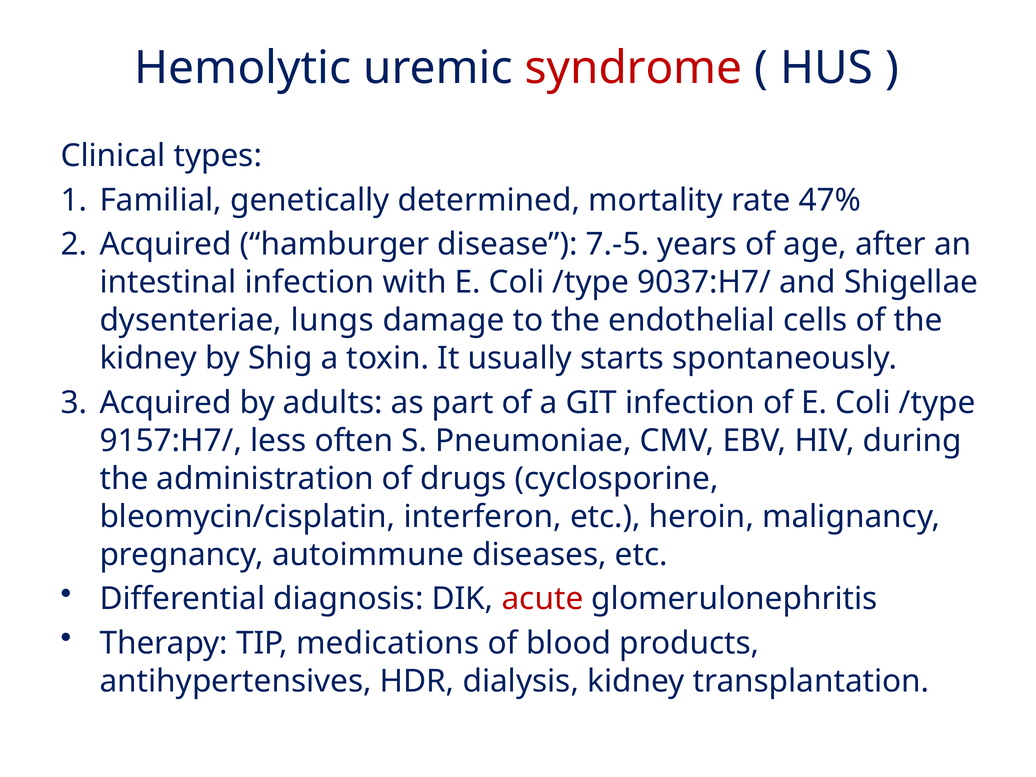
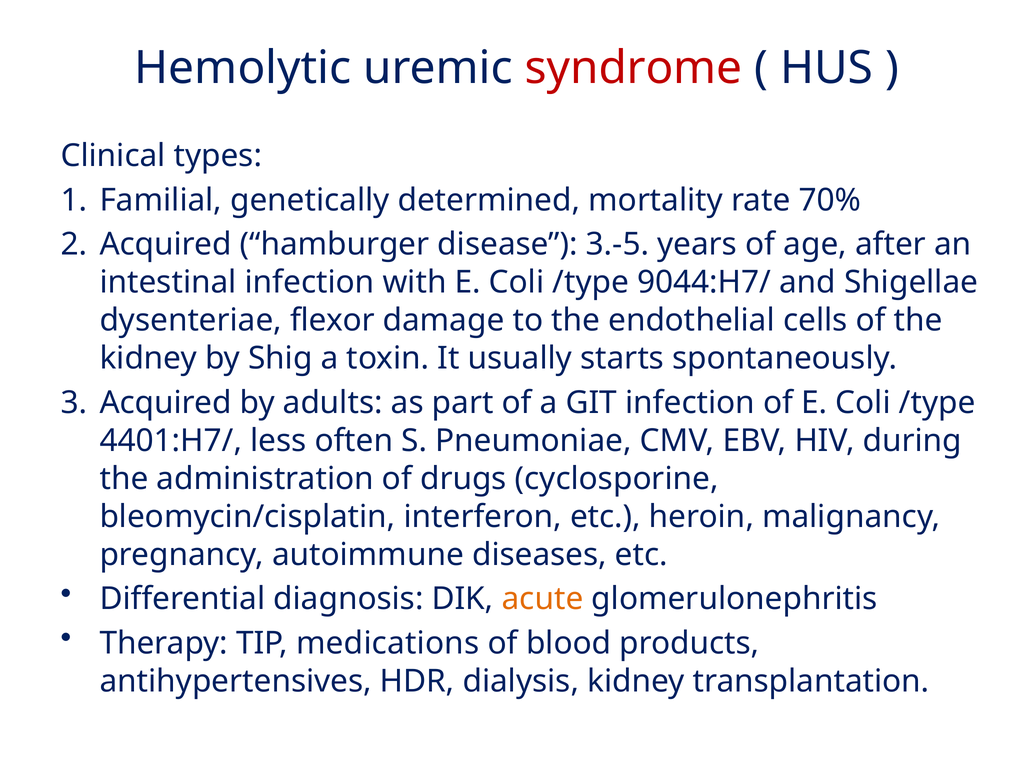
47%: 47% -> 70% (830, 200)
7.-5: 7.-5 -> 3.-5 (617, 244)
9037:H7/: 9037:H7/ -> 9044:H7/ (704, 282)
lungs: lungs -> flexor (333, 320)
9157:H7/: 9157:H7/ -> 4401:H7/ (171, 441)
acute colour: red -> orange (543, 599)
